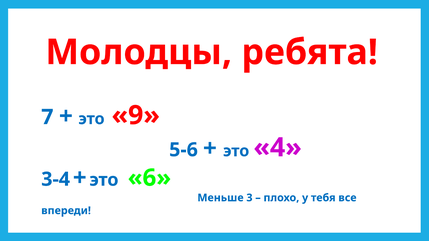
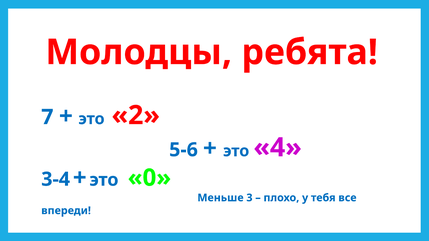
9: 9 -> 2 (136, 115)
6: 6 -> 0 (149, 178)
